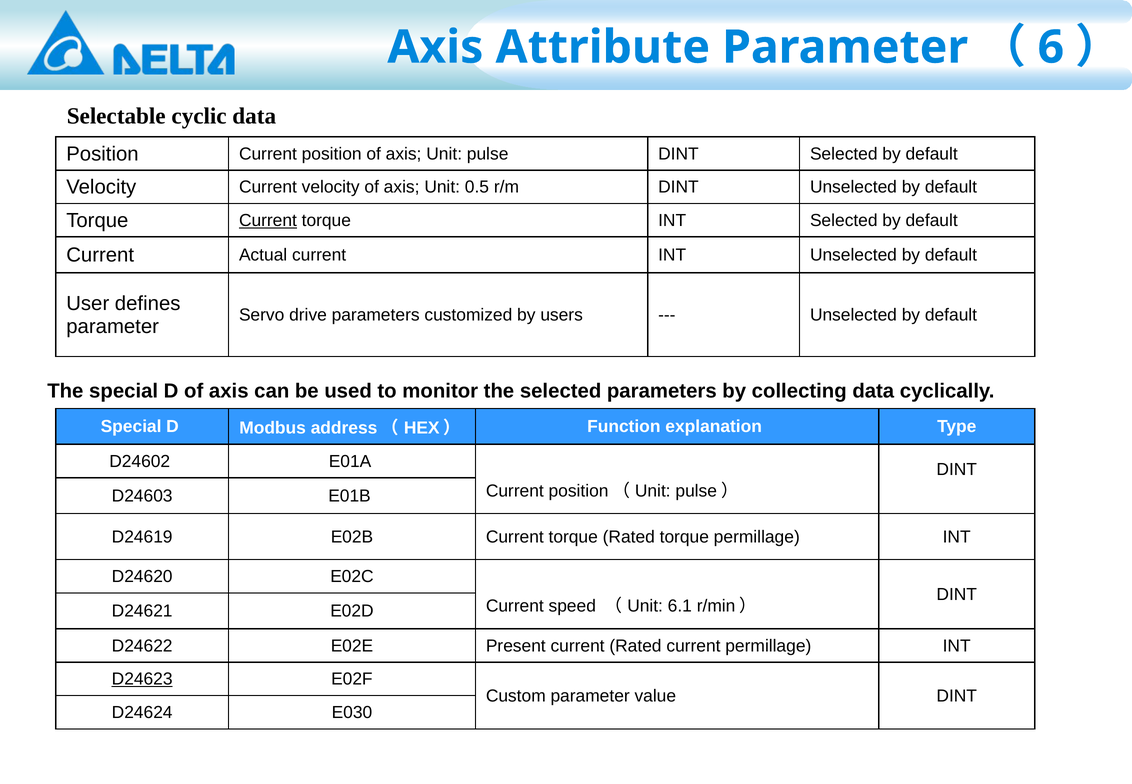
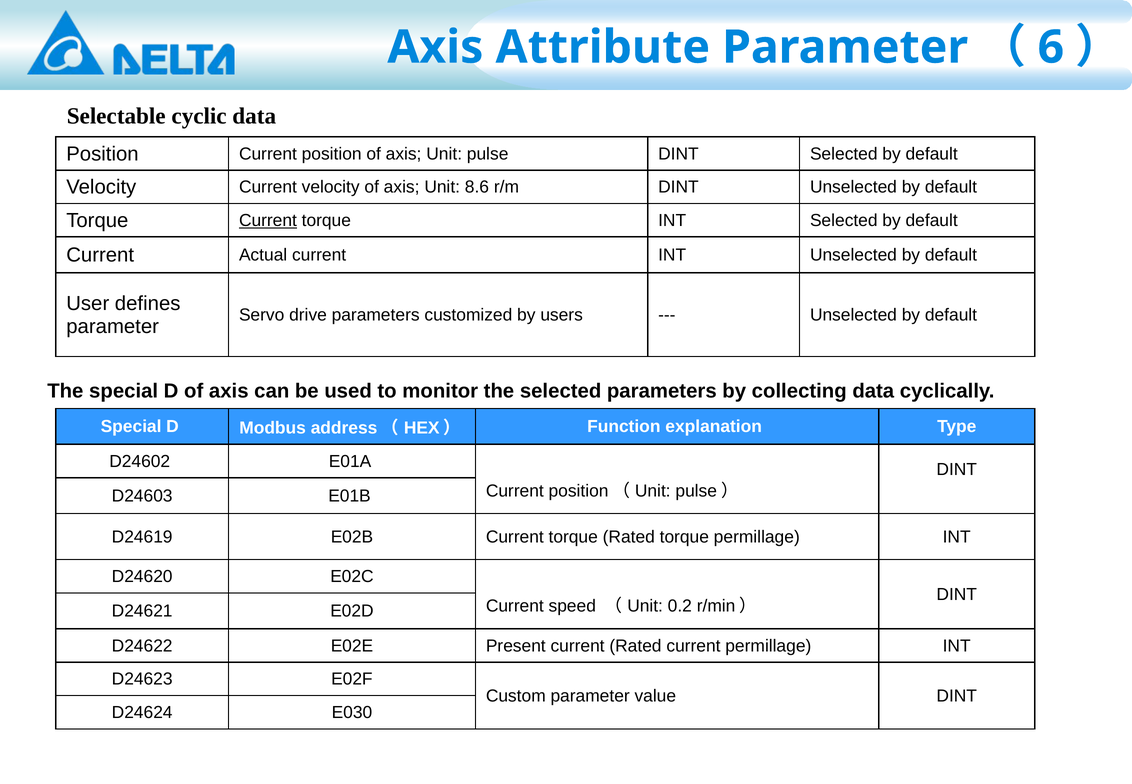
0.5: 0.5 -> 8.6 (477, 187)
6.1: 6.1 -> 0.2 (680, 606)
D24623 underline: present -> none (142, 679)
